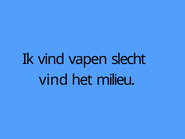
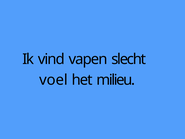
vind: vind -> voel (54, 80)
